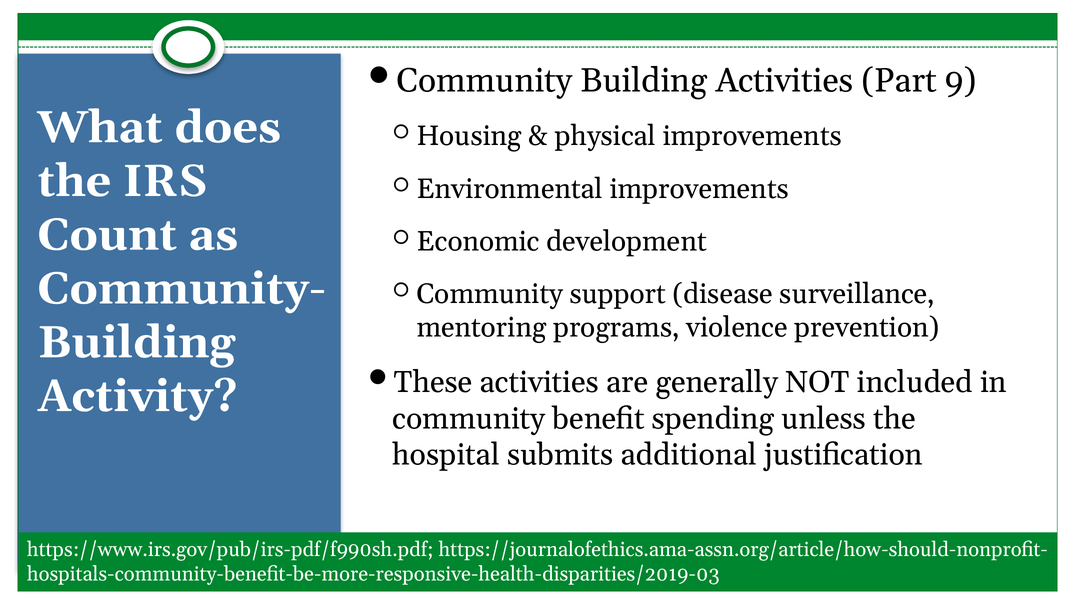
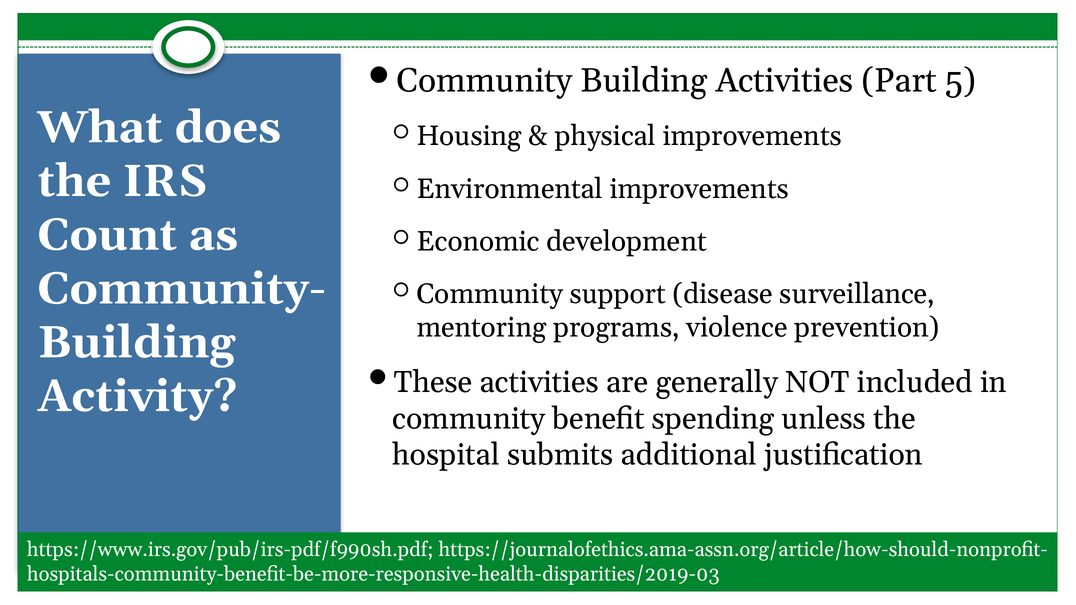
9: 9 -> 5 (961, 81)
